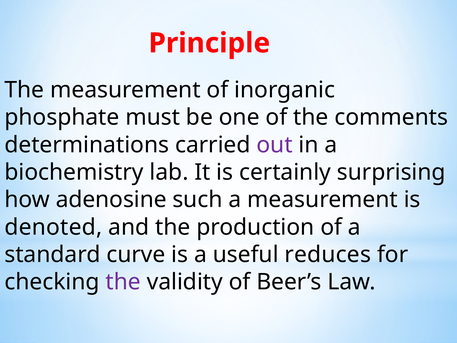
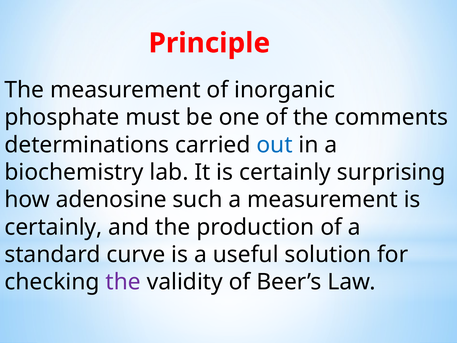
out colour: purple -> blue (275, 145)
denoted: denoted -> certainly (53, 227)
reduces: reduces -> solution (328, 254)
